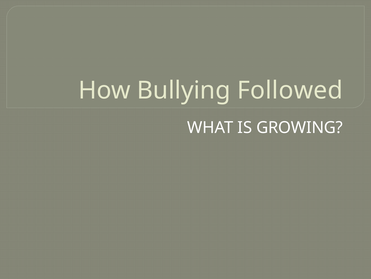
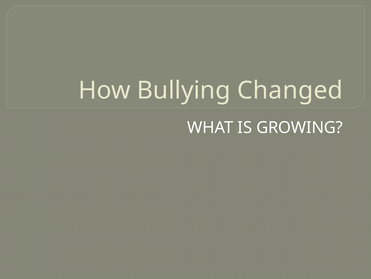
Followed: Followed -> Changed (290, 90)
